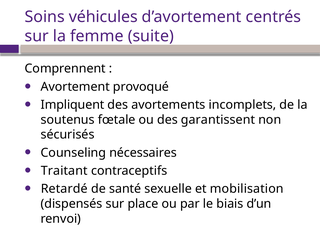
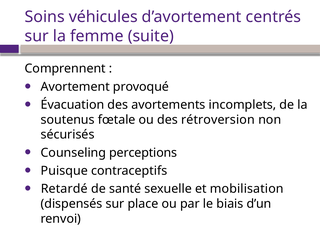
Impliquent: Impliquent -> Évacuation (72, 105)
garantissent: garantissent -> rétroversion (218, 120)
nécessaires: nécessaires -> perceptions (143, 153)
Traitant: Traitant -> Puisque (64, 171)
